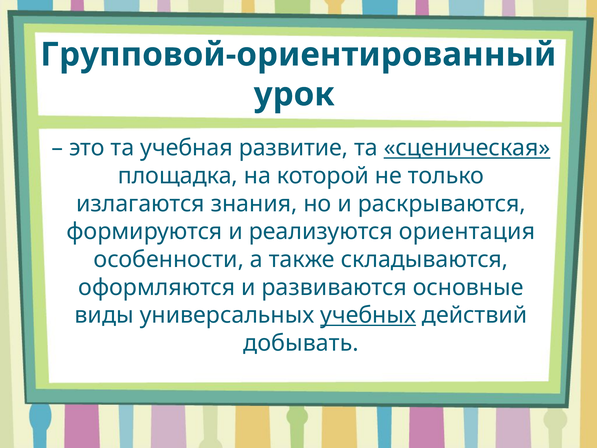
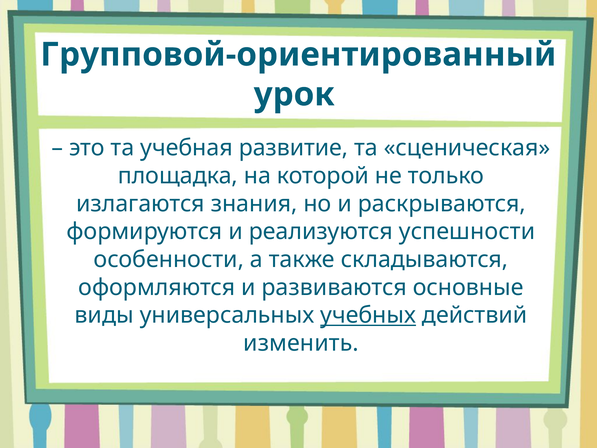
сценическая underline: present -> none (467, 148)
ориентация: ориентация -> успешности (467, 232)
добывать: добывать -> изменить (301, 343)
